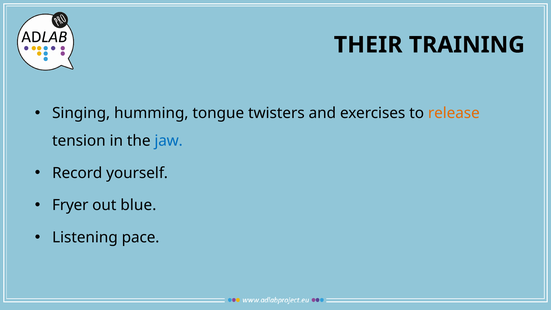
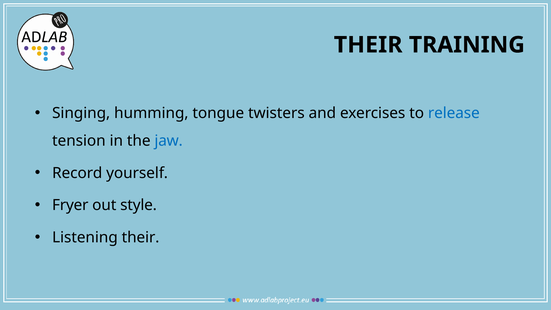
release colour: orange -> blue (454, 113)
blue: blue -> style (139, 205)
Listening pace: pace -> their (141, 237)
